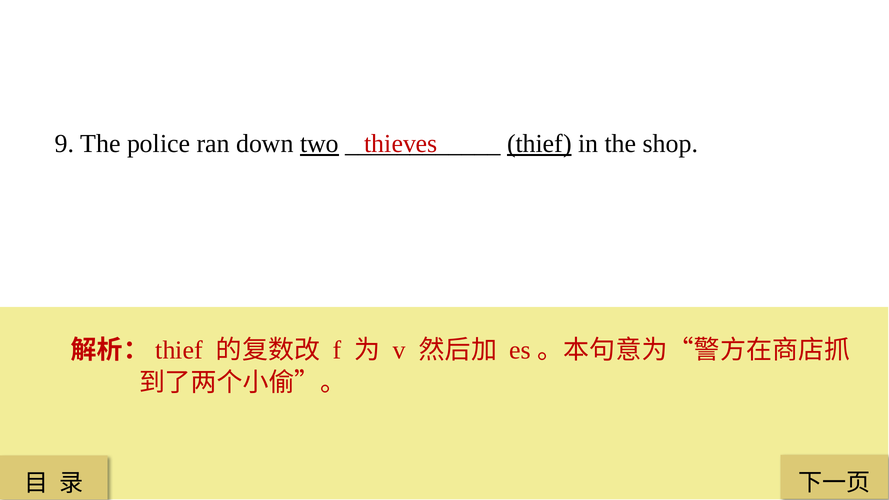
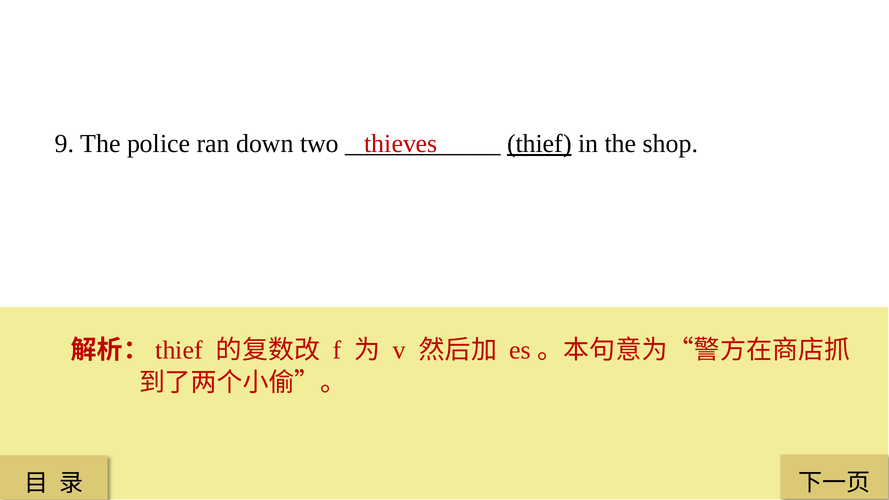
two underline: present -> none (320, 144)
